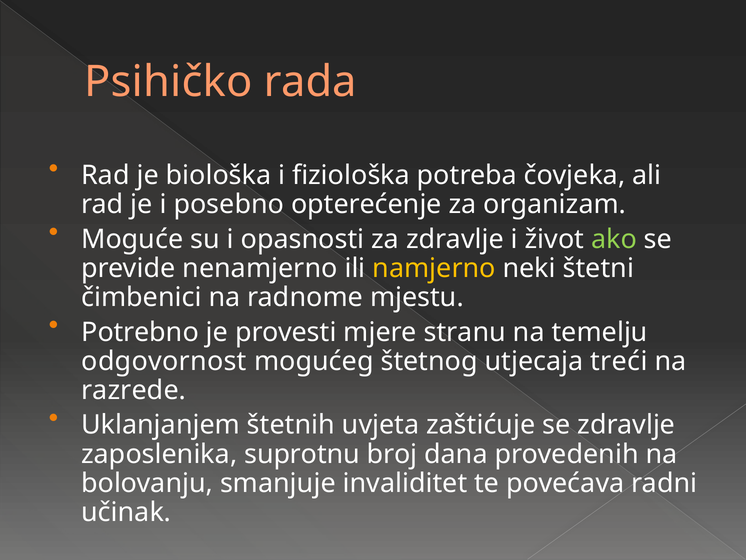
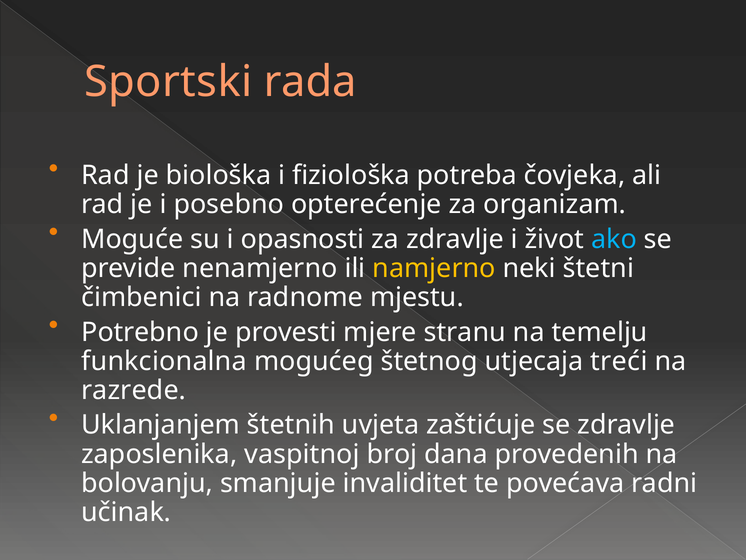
Psihičko: Psihičko -> Sportski (168, 82)
ako colour: light green -> light blue (614, 239)
odgovornost: odgovornost -> funkcionalna (164, 361)
suprotnu: suprotnu -> vaspitnoj (302, 454)
